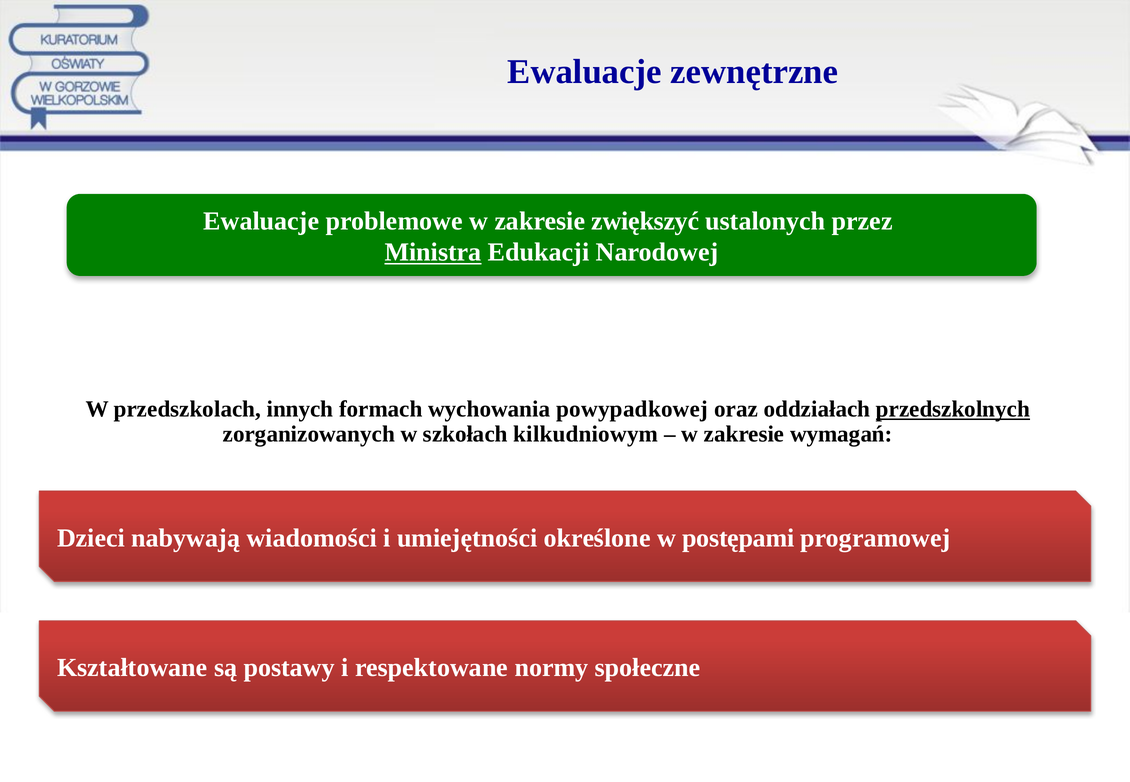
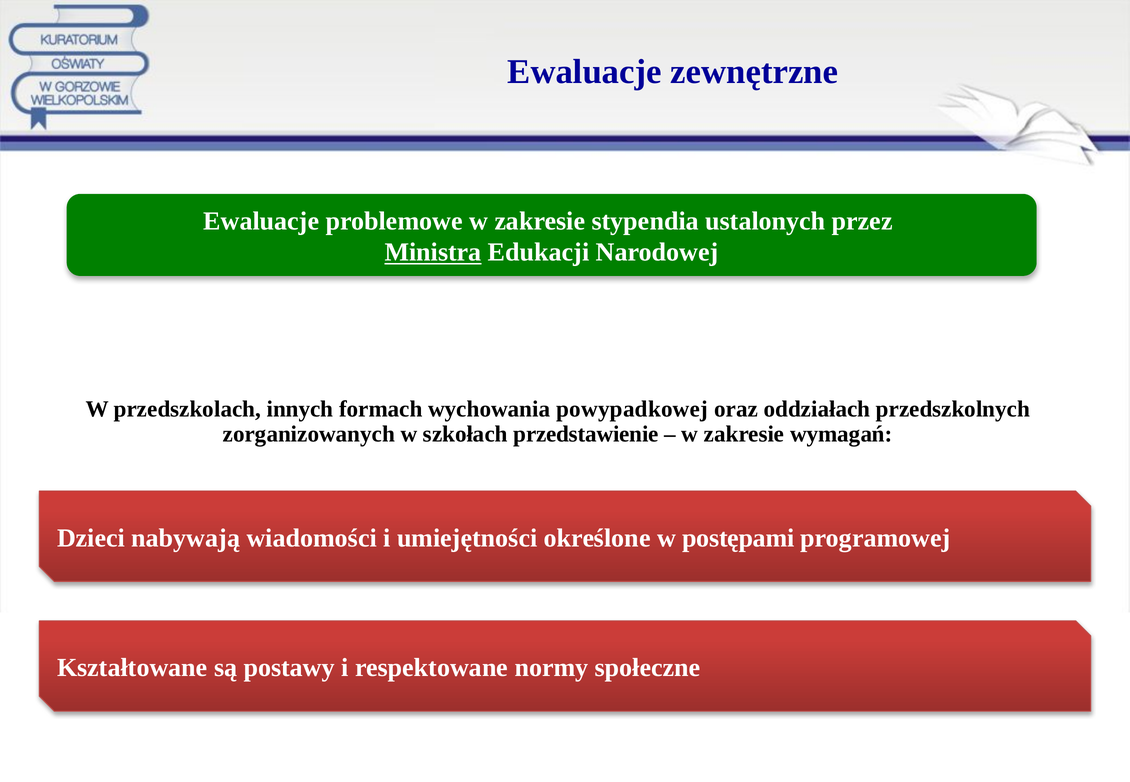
zwiększyć: zwiększyć -> stypendia (645, 221)
przedszkolnych underline: present -> none (953, 409)
kilkudniowym: kilkudniowym -> przedstawienie (586, 434)
